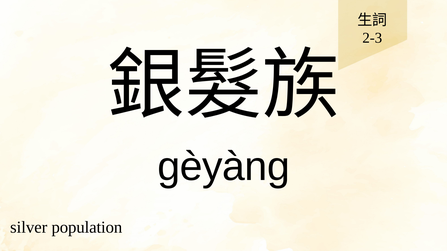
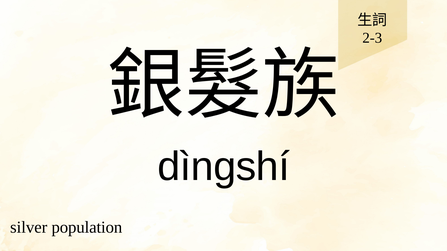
gèyàng: gèyàng -> dìngshí (224, 167)
